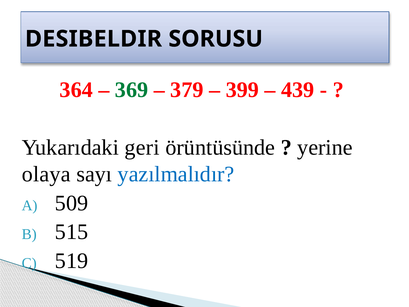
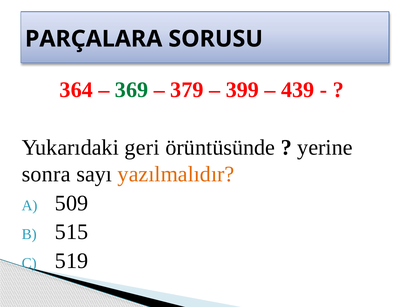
DESIBELDIR: DESIBELDIR -> PARÇALARA (94, 39)
olaya: olaya -> sonra (46, 174)
yazılmalıdır colour: blue -> orange (176, 174)
